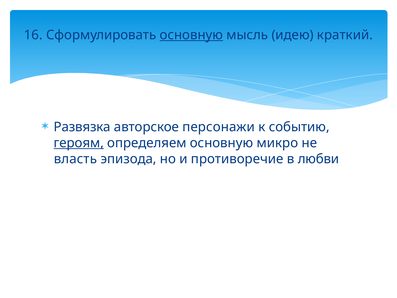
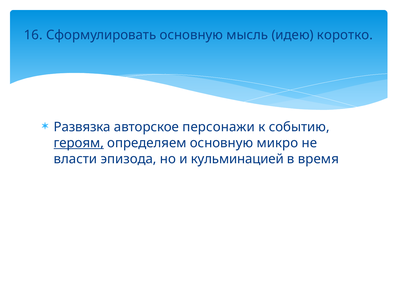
основную underline: present -> none (191, 35)
краткий: краткий -> коротко (345, 35)
власть: власть -> власти (75, 159)
противоречие: противоречие -> кульминацией (237, 159)
любви: любви -> время (318, 159)
